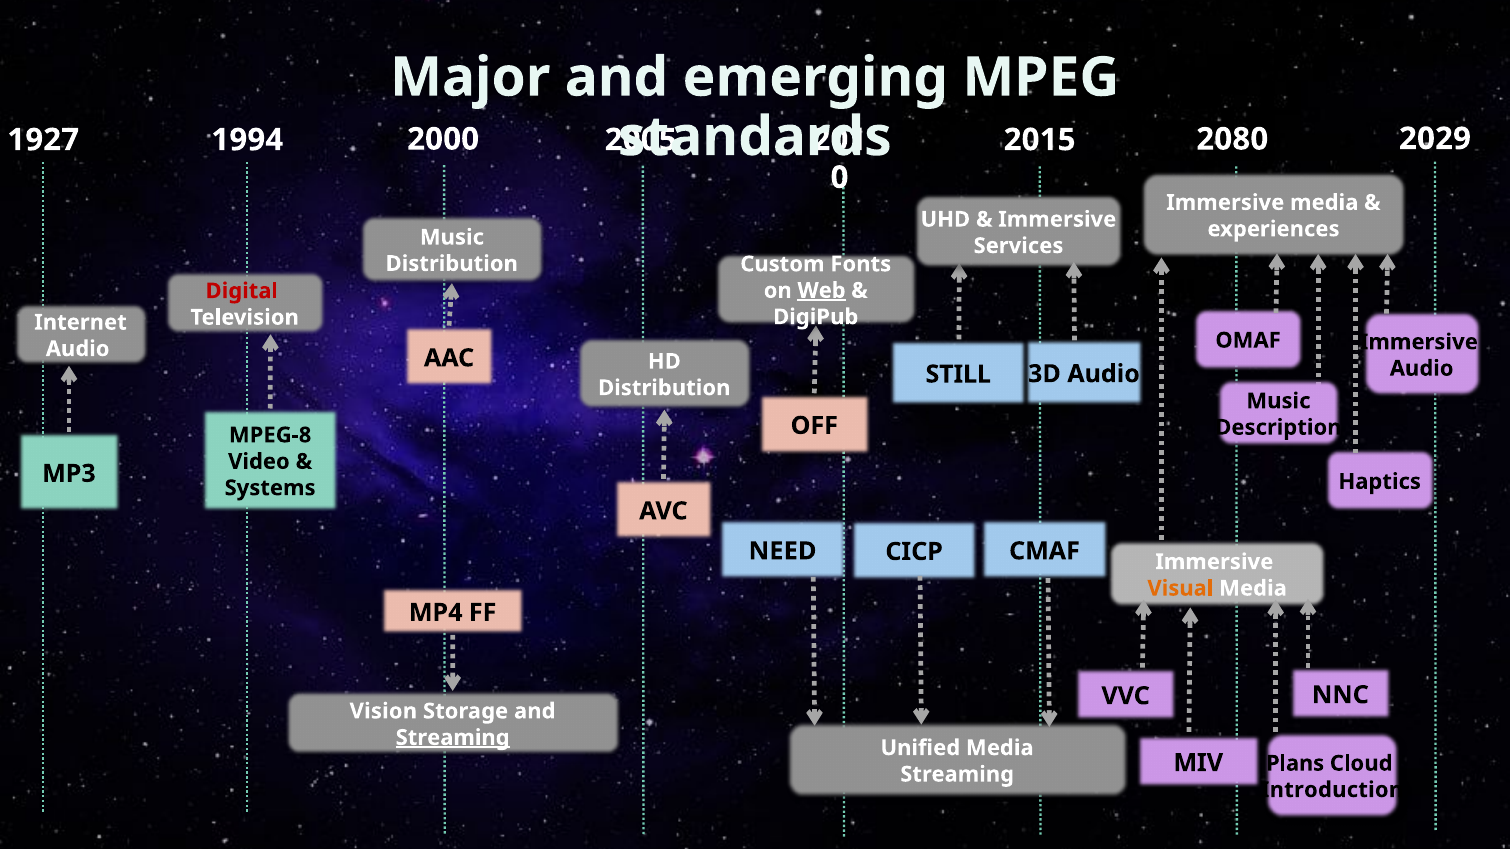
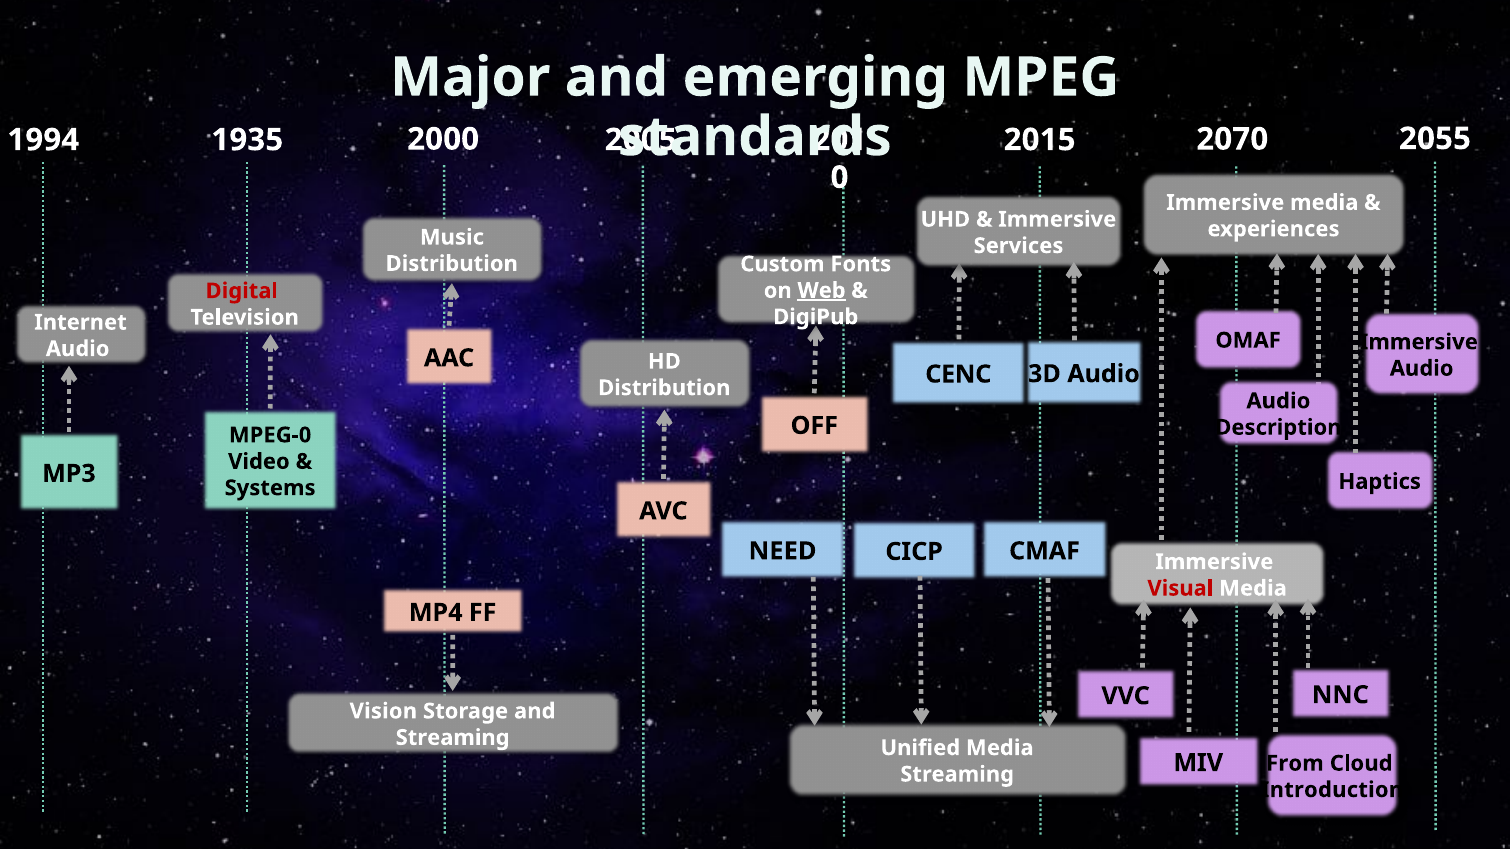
2029: 2029 -> 2055 (1435, 139)
2080: 2080 -> 2070 (1232, 139)
1927: 1927 -> 1994 (43, 140)
1994: 1994 -> 1935 (247, 140)
STILL: STILL -> CENC (958, 374)
Music: Music -> Audio (1278, 401)
MPEG-8: MPEG-8 -> MPEG-0 (270, 435)
Visual colour: orange -> red (1180, 589)
Streaming underline: present -> none (453, 738)
Plans: Plans -> From (1295, 764)
